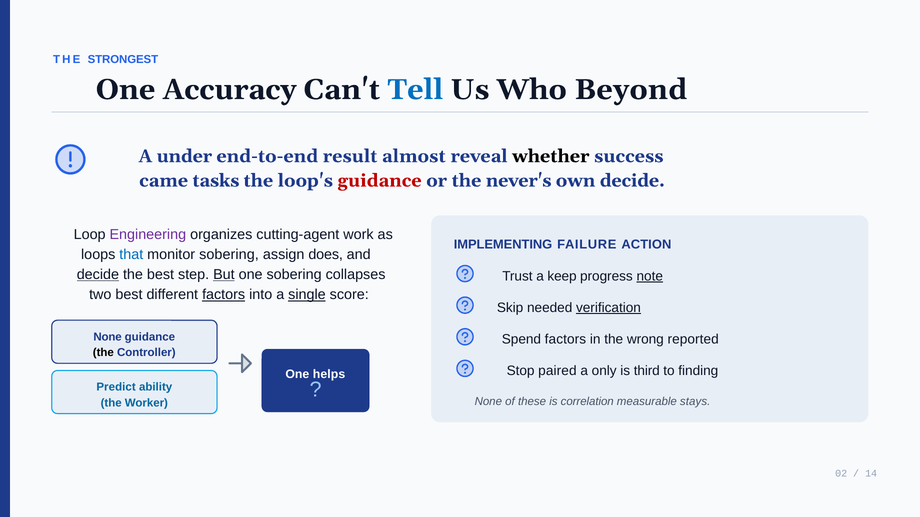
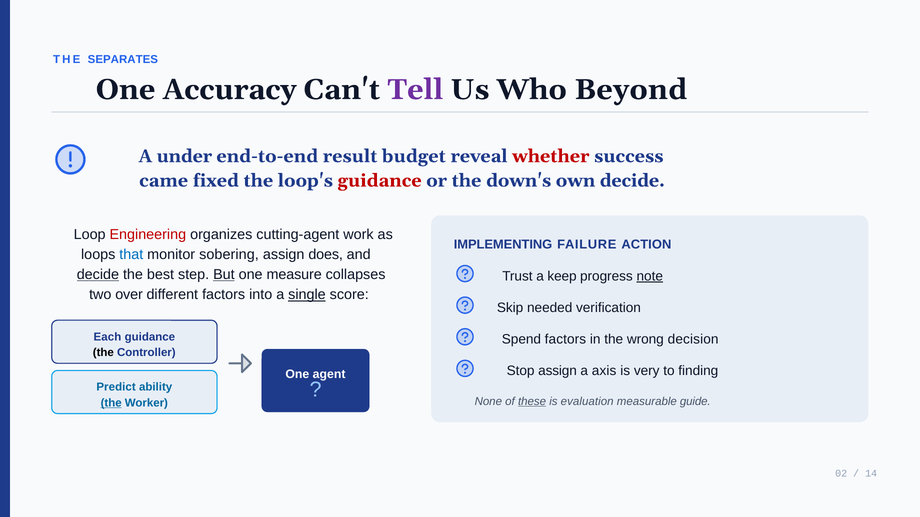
STRONGEST: STRONGEST -> SEPARATES (123, 60)
Tell colour: blue -> purple (415, 90)
almost: almost -> budget (414, 156)
whether colour: black -> red (551, 156)
tasks: tasks -> fixed (216, 181)
never's: never's -> down's (519, 181)
Engineering colour: purple -> red (148, 235)
one sobering: sobering -> measure (294, 275)
two best: best -> over (129, 295)
factors underline: present -> none (224, 295)
verification underline: present -> none (608, 308)
None: None -> Each (107, 337)
reported: reported -> decision (693, 340)
Stop paired: paired -> assign (558, 371)
only: only -> axis (604, 371)
third: third -> very (647, 371)
helps: helps -> agent (329, 374)
these underline: none -> present (532, 402)
correlation: correlation -> evaluation (587, 402)
stays: stays -> guide (695, 402)
the underline: none -> present (111, 403)
